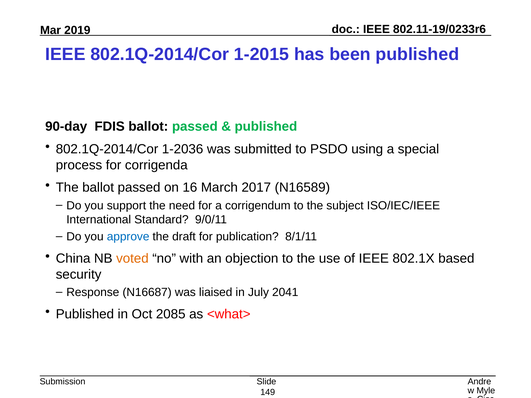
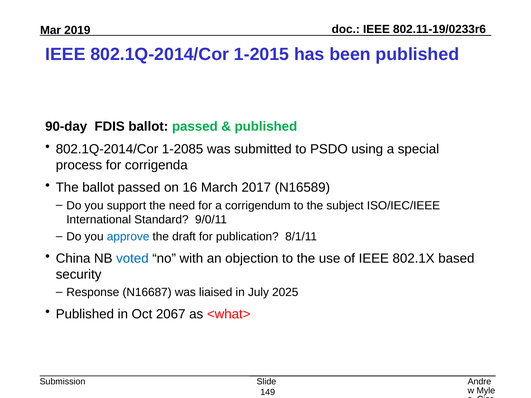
1-2036: 1-2036 -> 1-2085 (183, 149)
voted colour: orange -> blue (132, 259)
2041: 2041 -> 2025 (285, 292)
2085: 2085 -> 2067 (171, 314)
